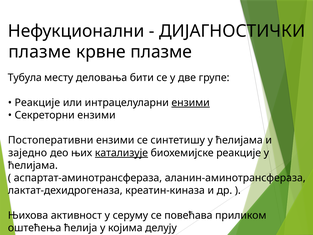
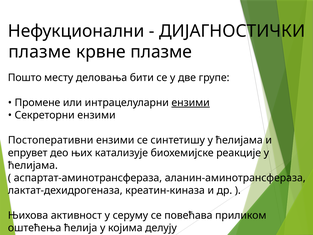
Тубула: Тубула -> Пошто (25, 78)
Реакције: Реакције -> Промене (37, 103)
заједно: заједно -> епрувет (28, 153)
катализује underline: present -> none (121, 153)
